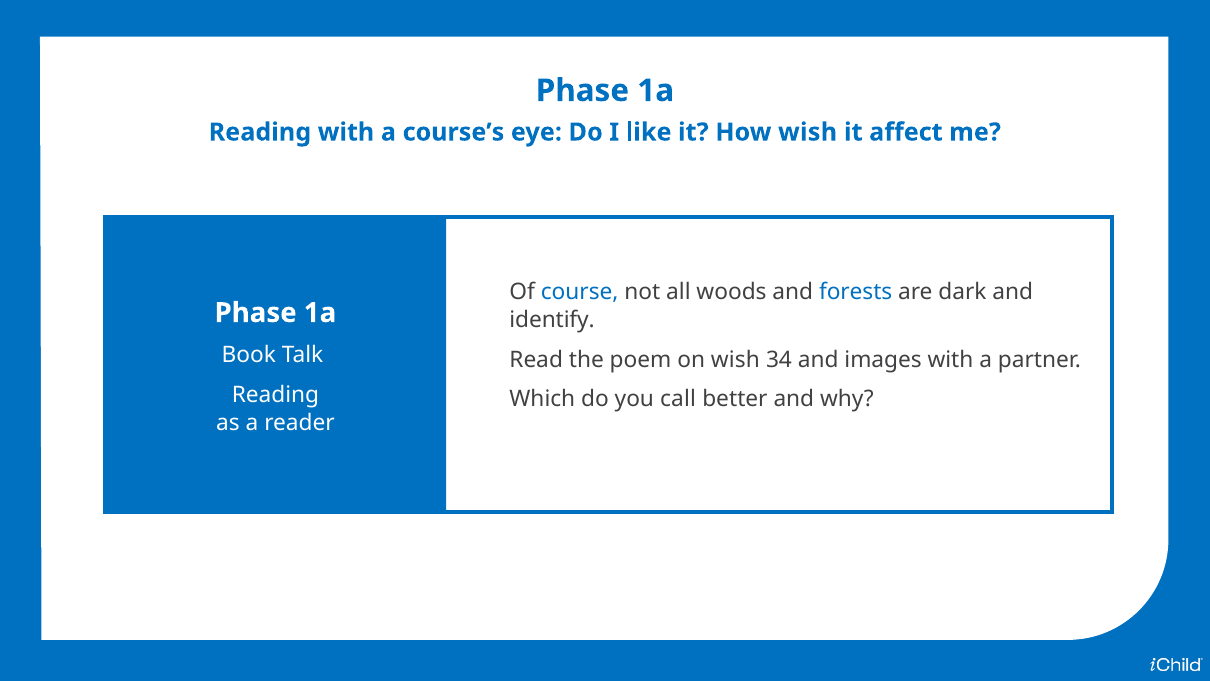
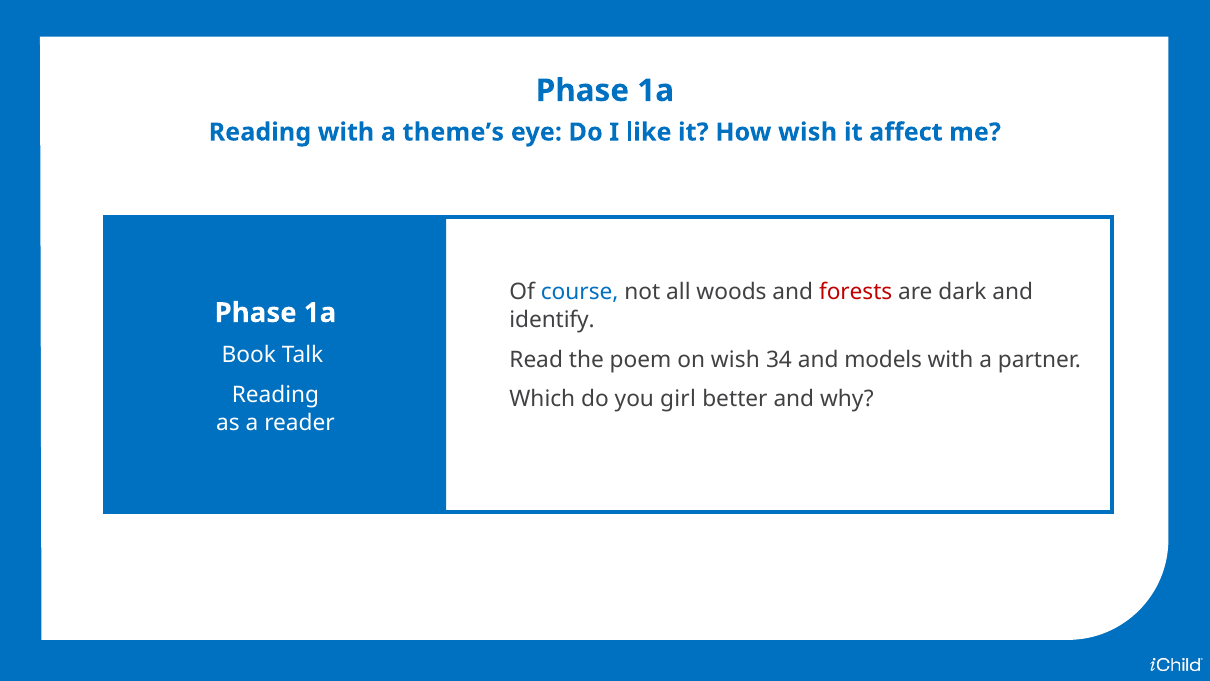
course’s: course’s -> theme’s (453, 132)
forests colour: blue -> red (856, 292)
images: images -> models (883, 359)
call: call -> girl (678, 399)
